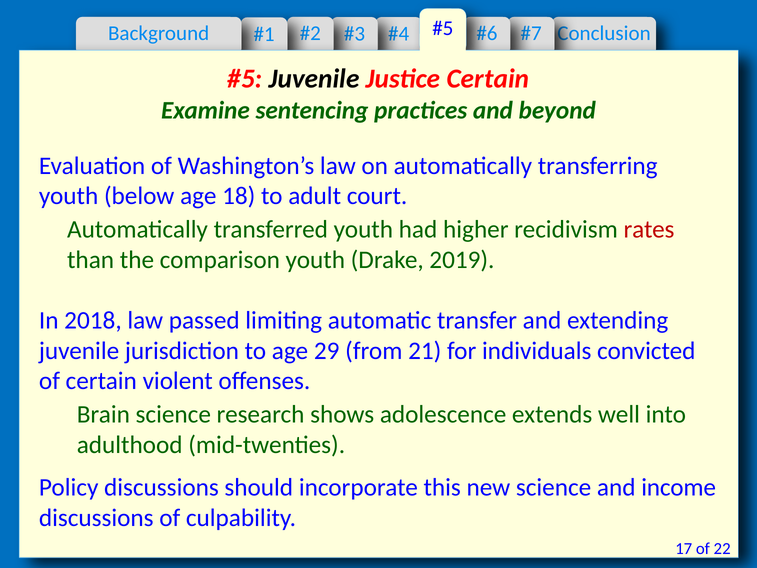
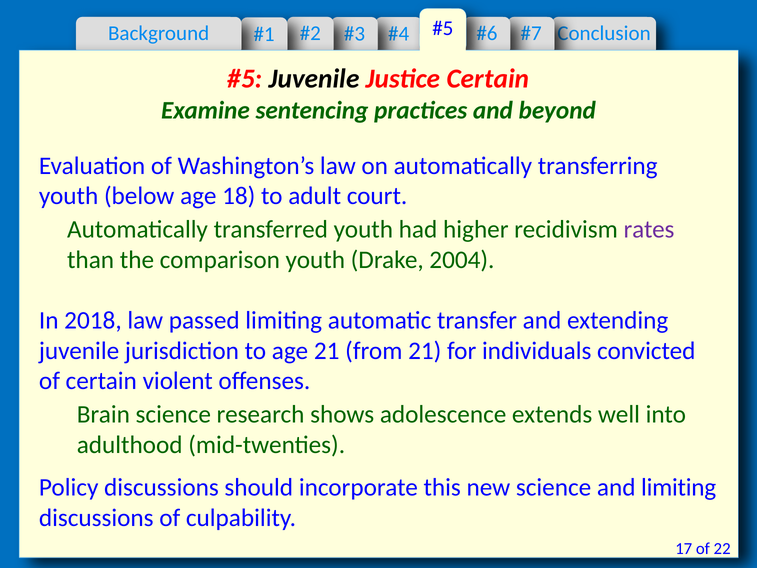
rates colour: red -> purple (649, 229)
2019: 2019 -> 2004 (462, 260)
age 29: 29 -> 21 (327, 351)
and income: income -> limiting (679, 487)
